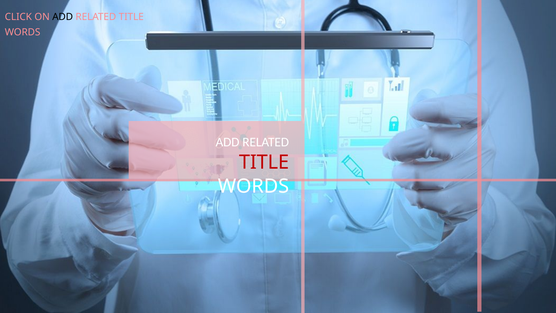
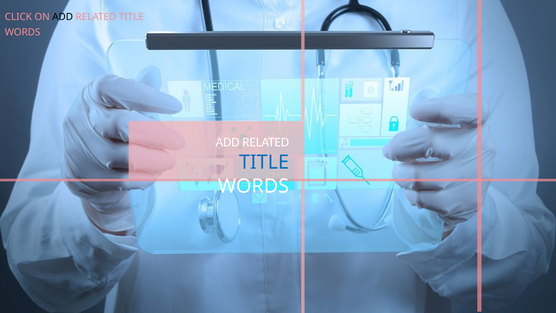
TITLE colour: red -> blue (264, 162)
